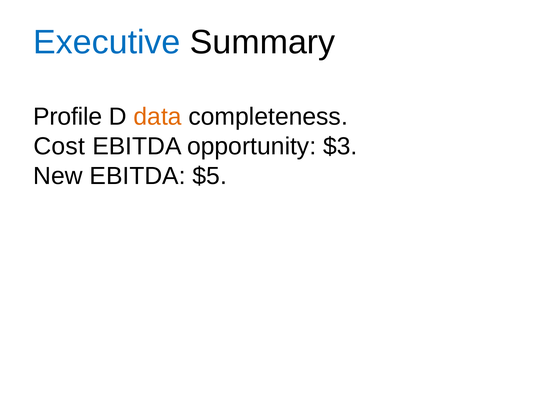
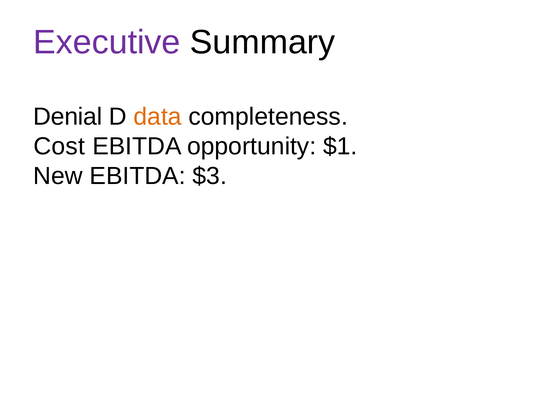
Executive colour: blue -> purple (107, 42)
Profile: Profile -> Denial (68, 117)
$3: $3 -> $1 (340, 146)
$5: $5 -> $3 (210, 176)
